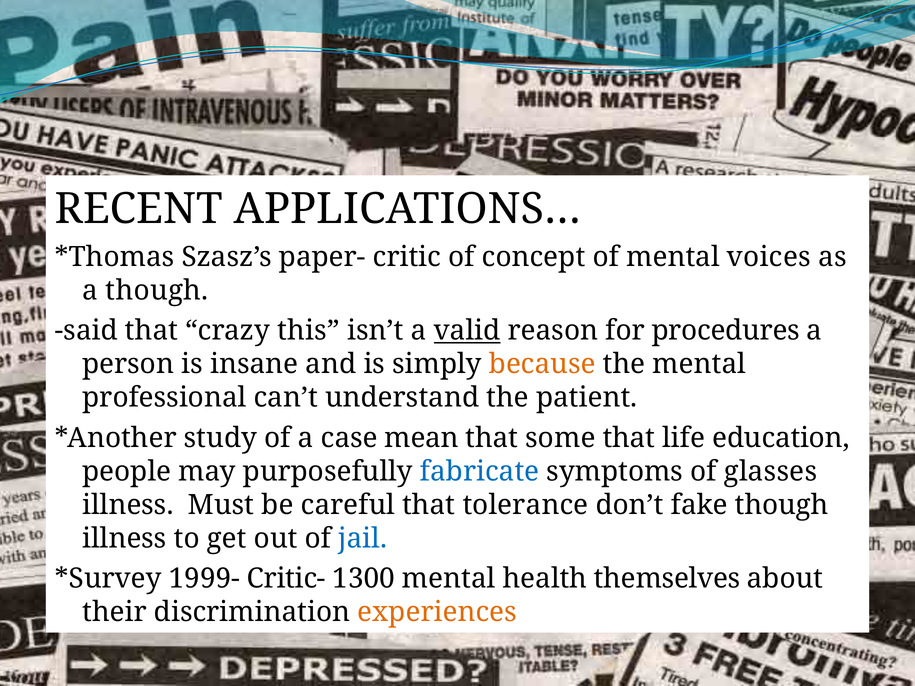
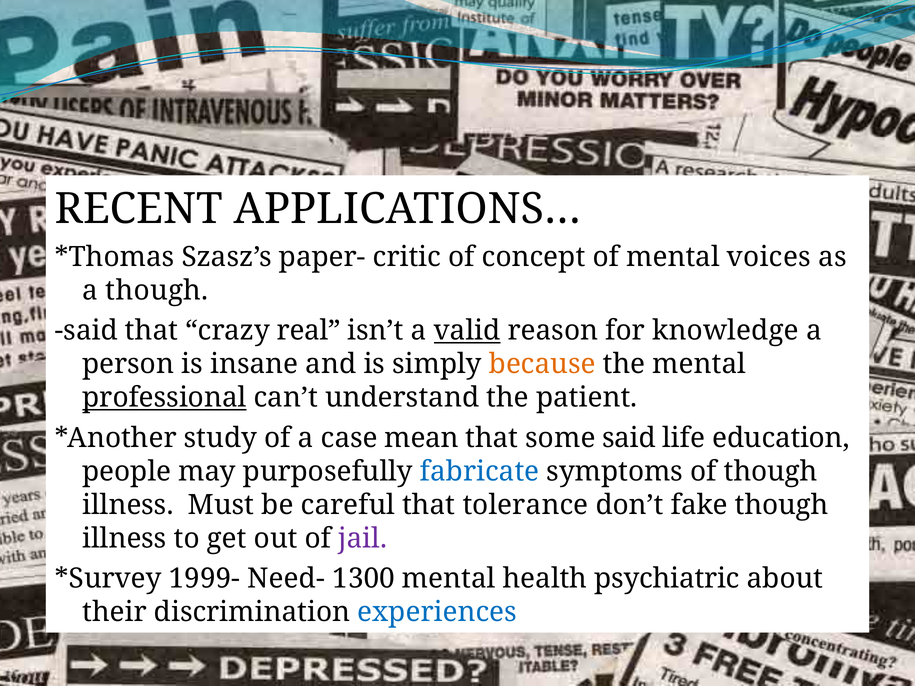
this: this -> real (309, 331)
procedures: procedures -> knowledge (725, 331)
professional underline: none -> present (164, 398)
some that: that -> said (629, 438)
of glasses: glasses -> though (771, 472)
jail colour: blue -> purple (363, 539)
Critic-: Critic- -> Need- (286, 579)
themselves: themselves -> psychiatric (667, 579)
experiences colour: orange -> blue (437, 612)
